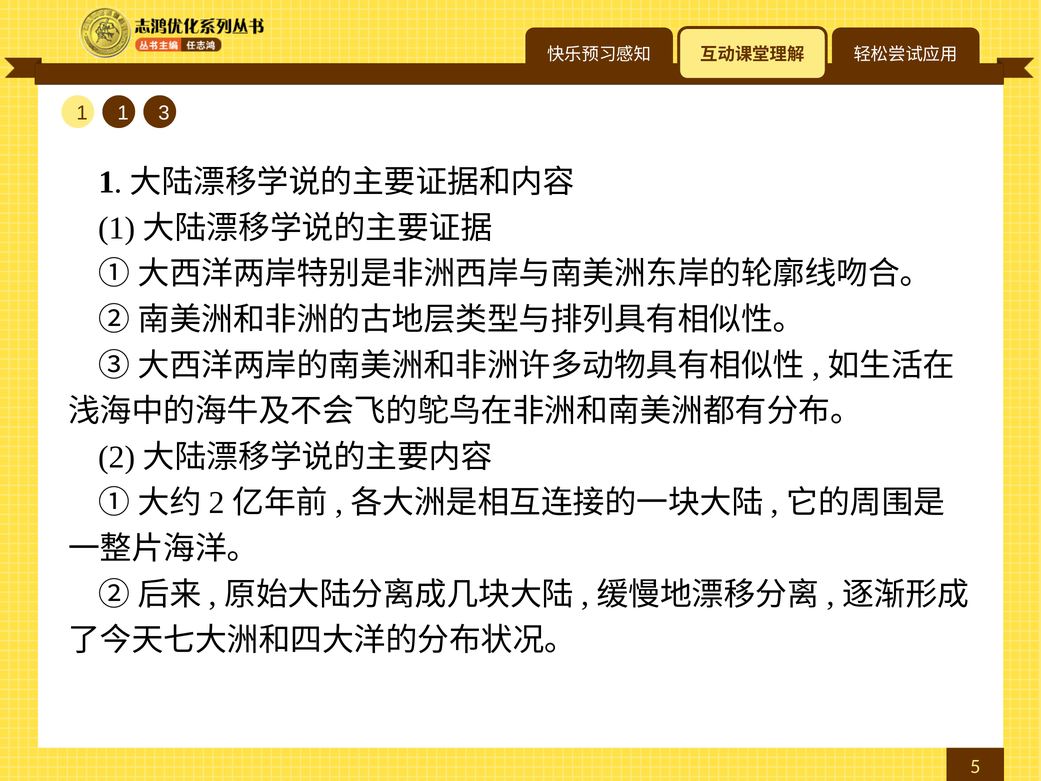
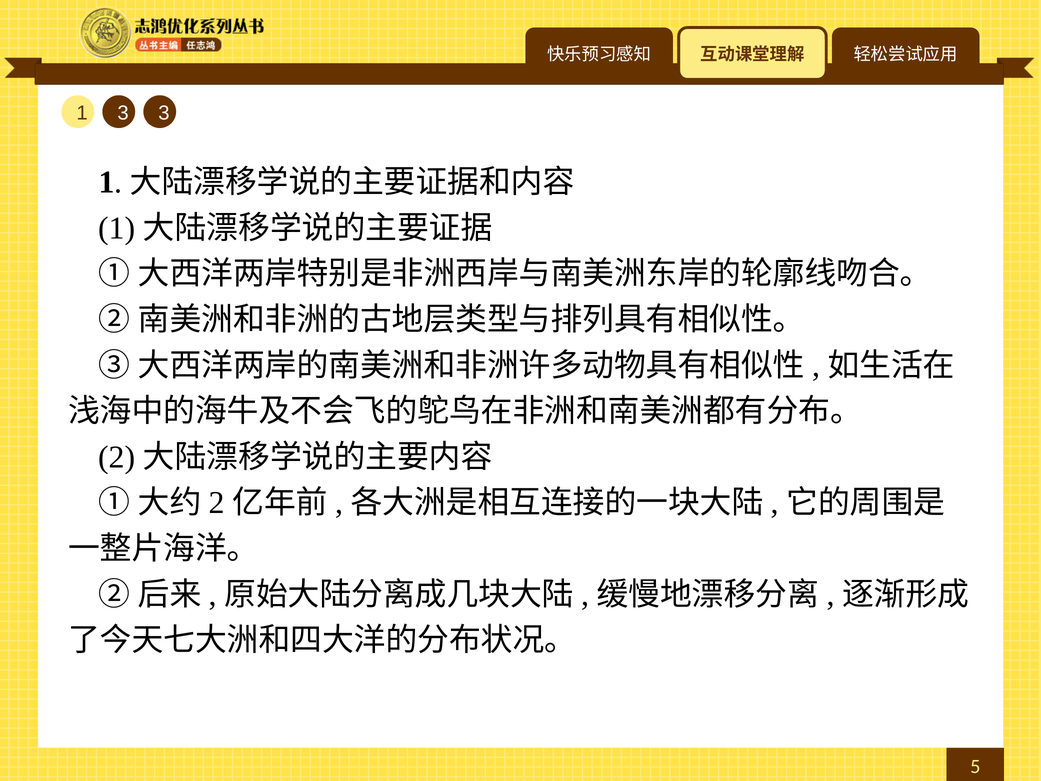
1 1: 1 -> 3 (123, 113)
